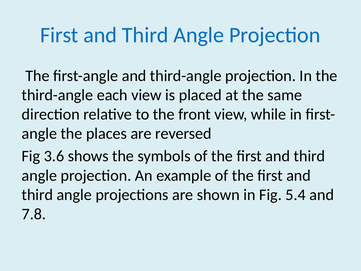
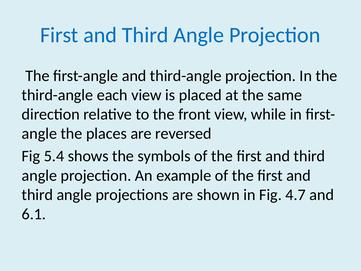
3.6: 3.6 -> 5.4 (54, 156)
5.4: 5.4 -> 4.7 (296, 195)
7.8: 7.8 -> 6.1 (34, 214)
